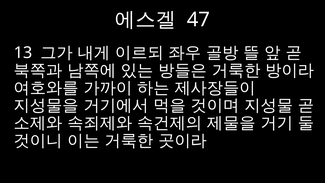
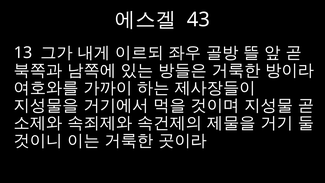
47: 47 -> 43 (198, 20)
